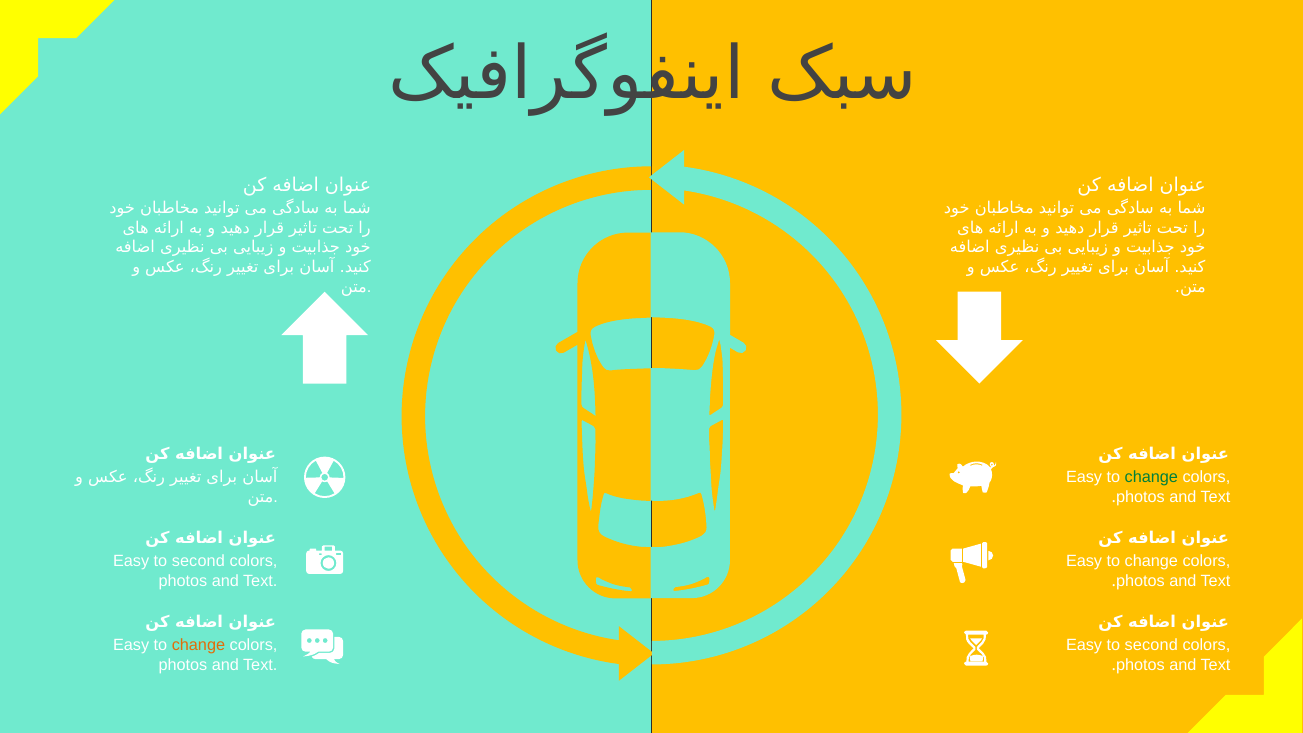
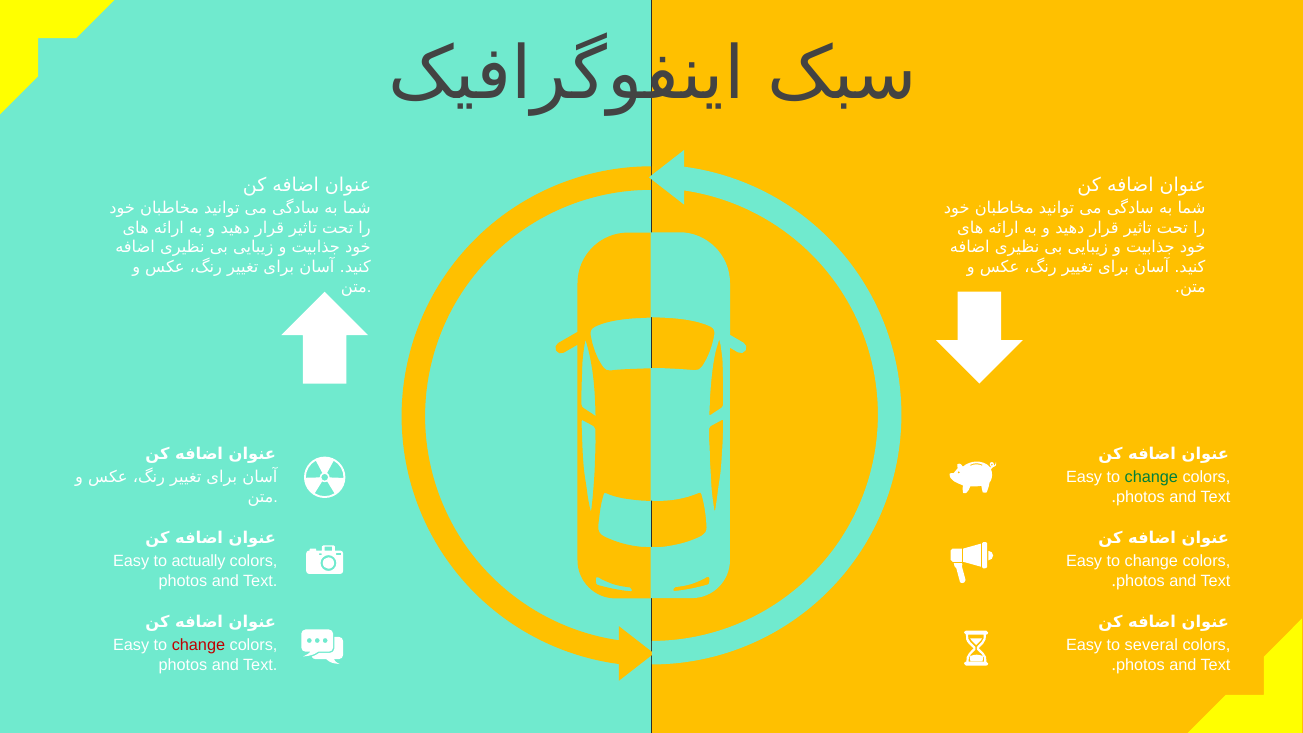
second: second -> actually (199, 561)
change colour: orange -> red (198, 645)
second: second -> several (1151, 645)
